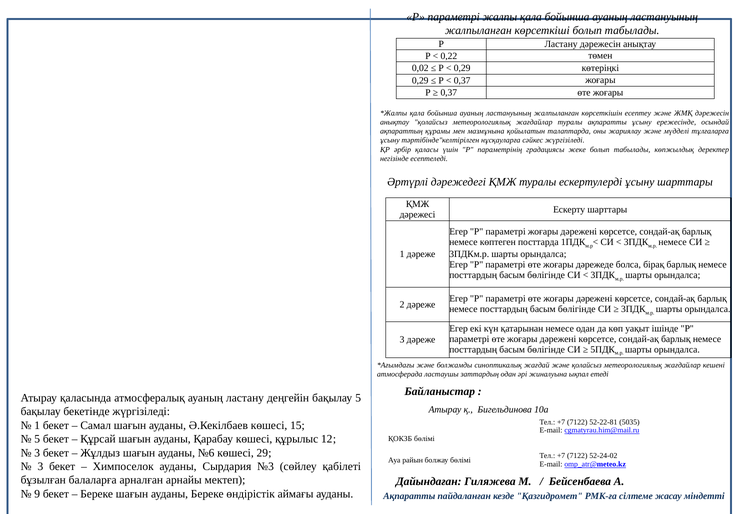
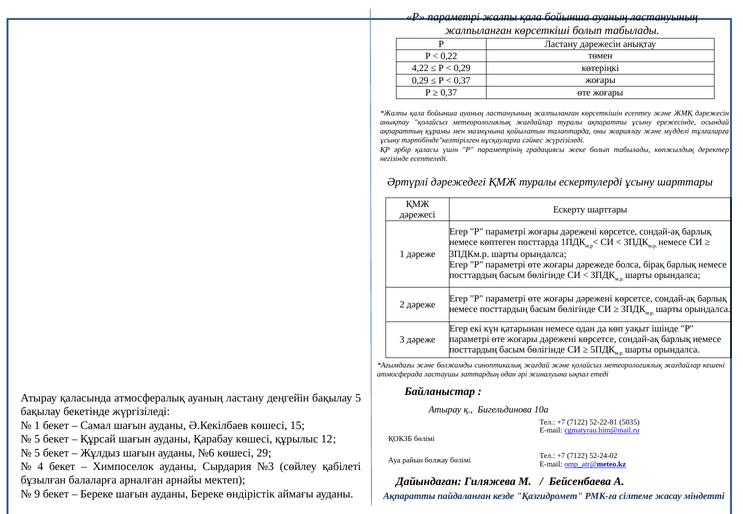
0,02: 0,02 -> 4,22 (420, 68)
3: 3 -> 5 (37, 453)
3: 3 -> 4 (40, 467)
